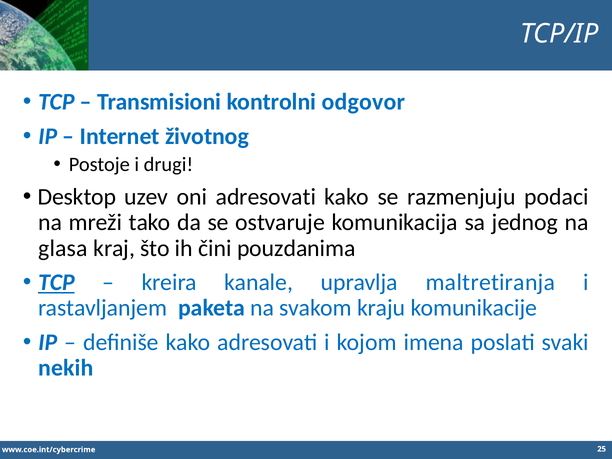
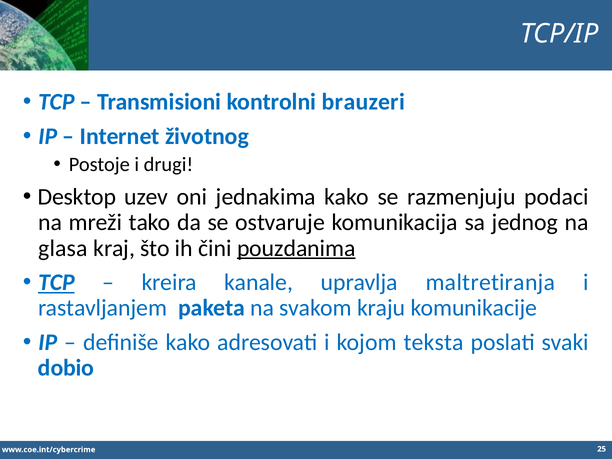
odgovor: odgovor -> brauzeri (363, 102)
oni adresovati: adresovati -> jednakima (266, 197)
pouzdanima underline: none -> present (296, 248)
imena: imena -> teksta (434, 342)
nekih: nekih -> dobio (66, 368)
